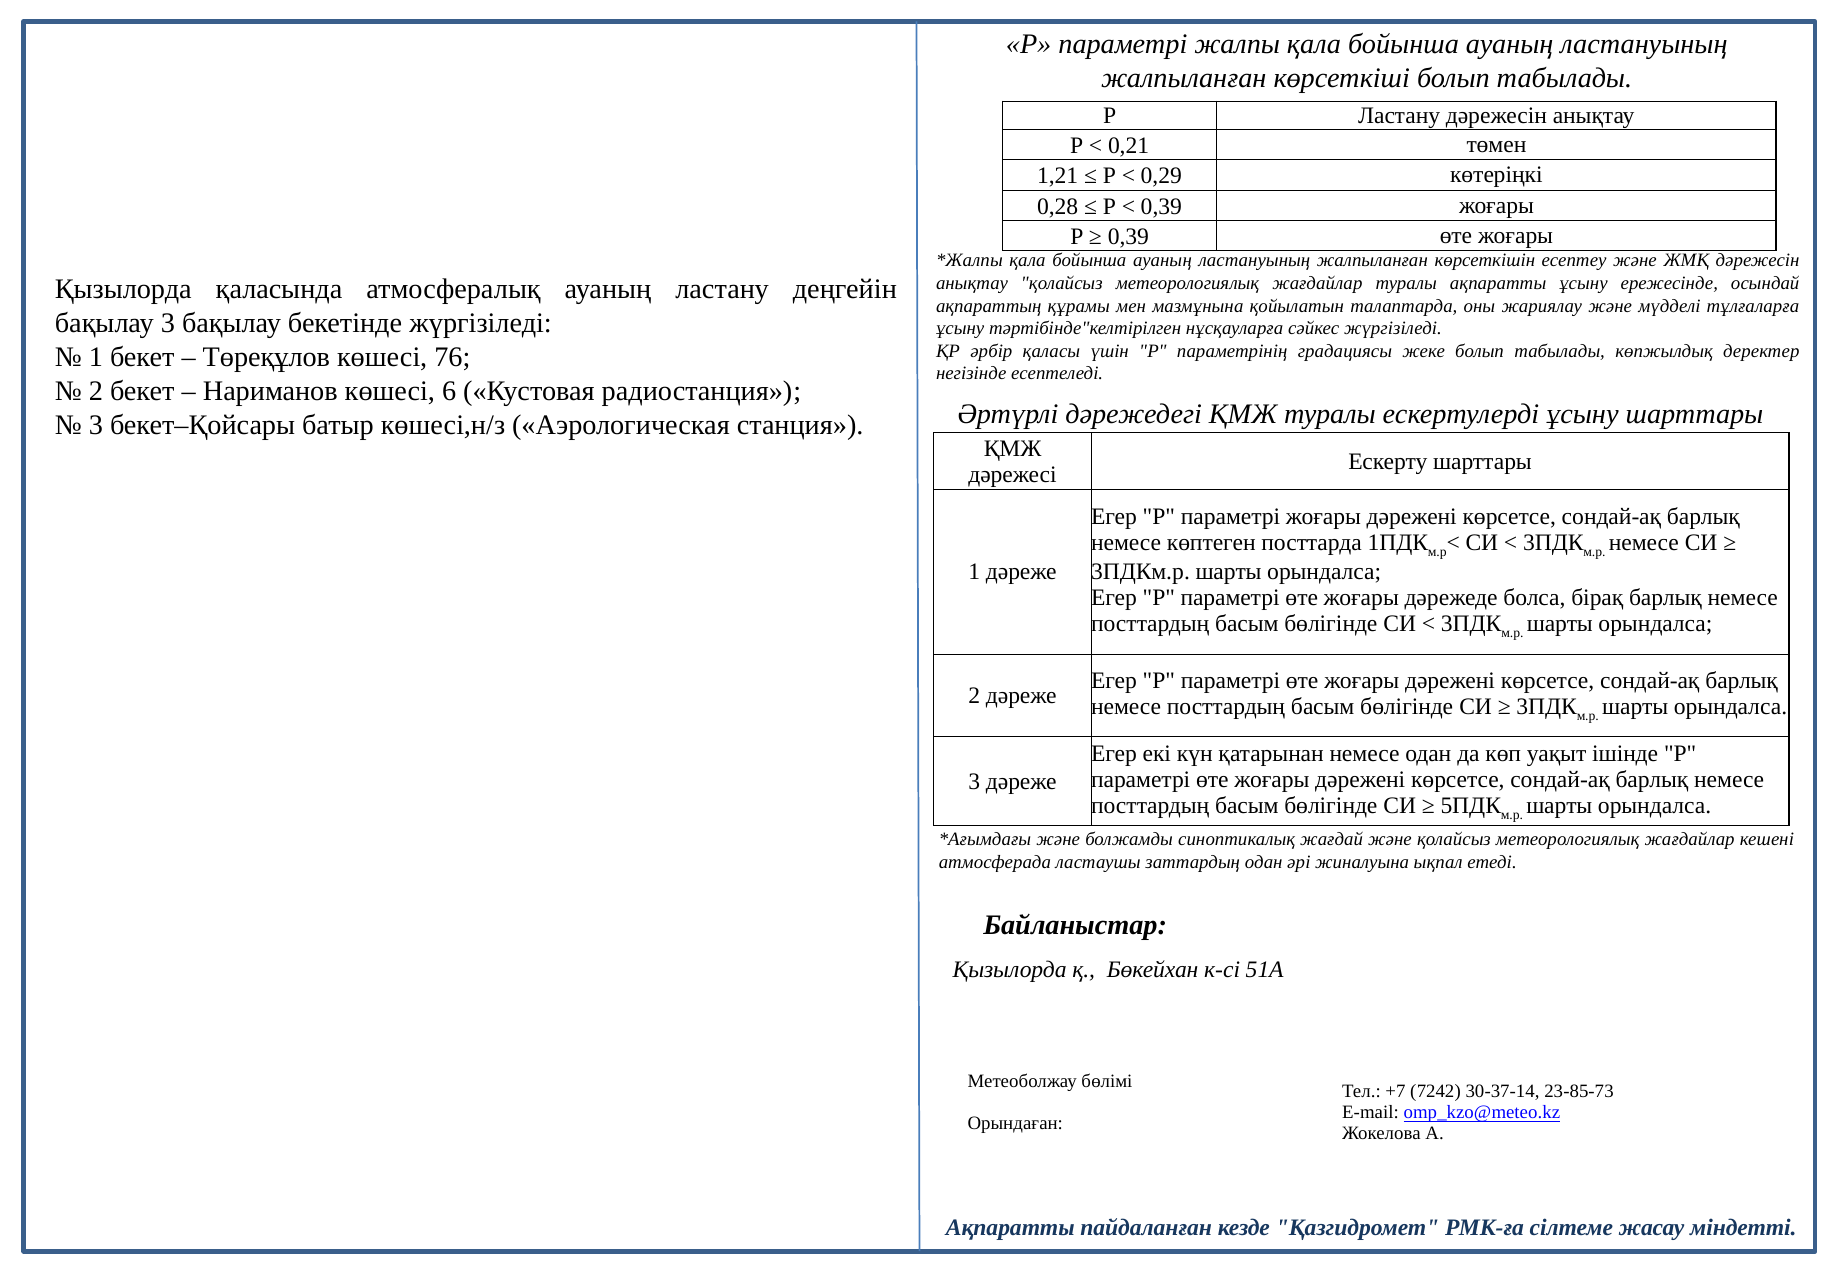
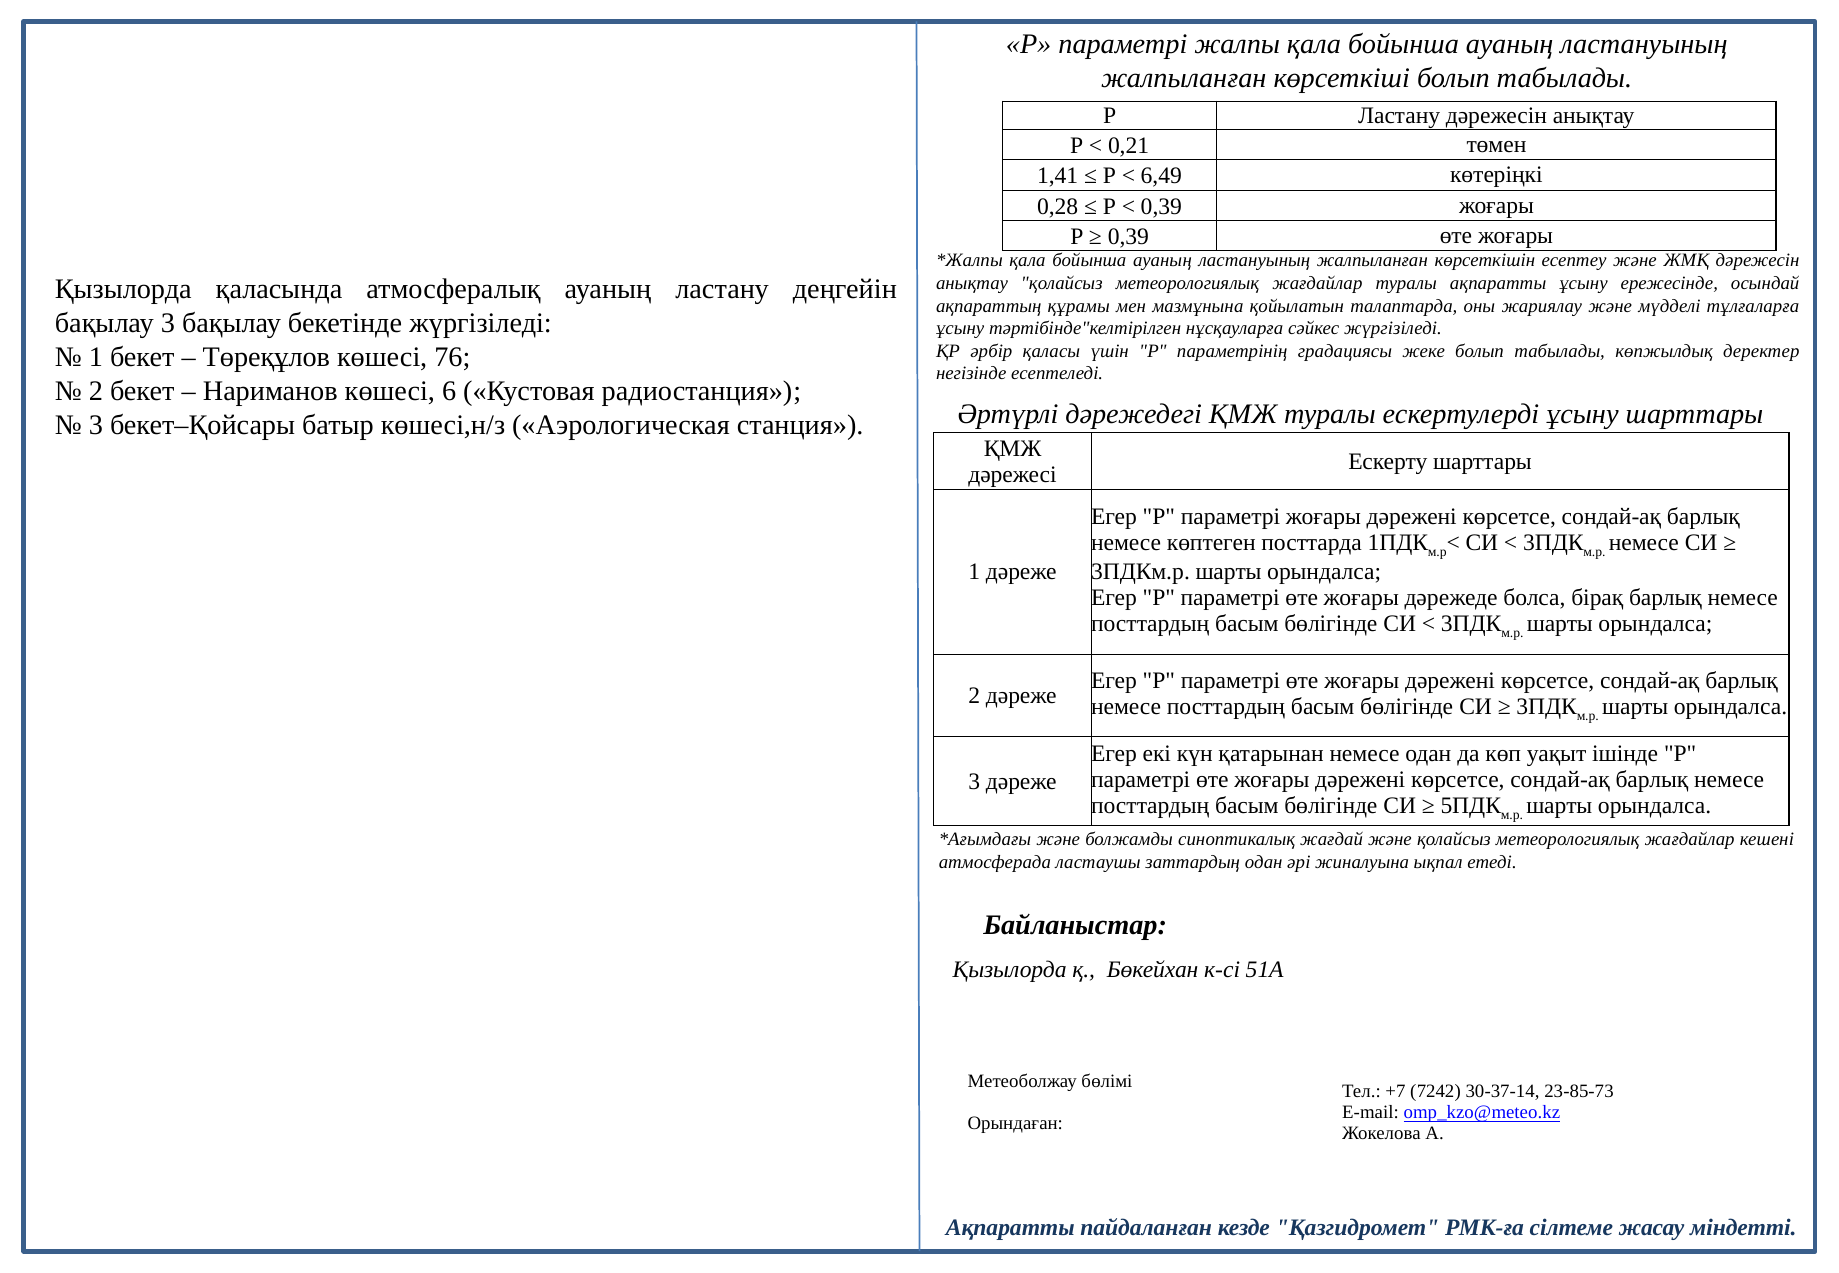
1,21: 1,21 -> 1,41 (1058, 176)
0,29: 0,29 -> 6,49 (1161, 176)
